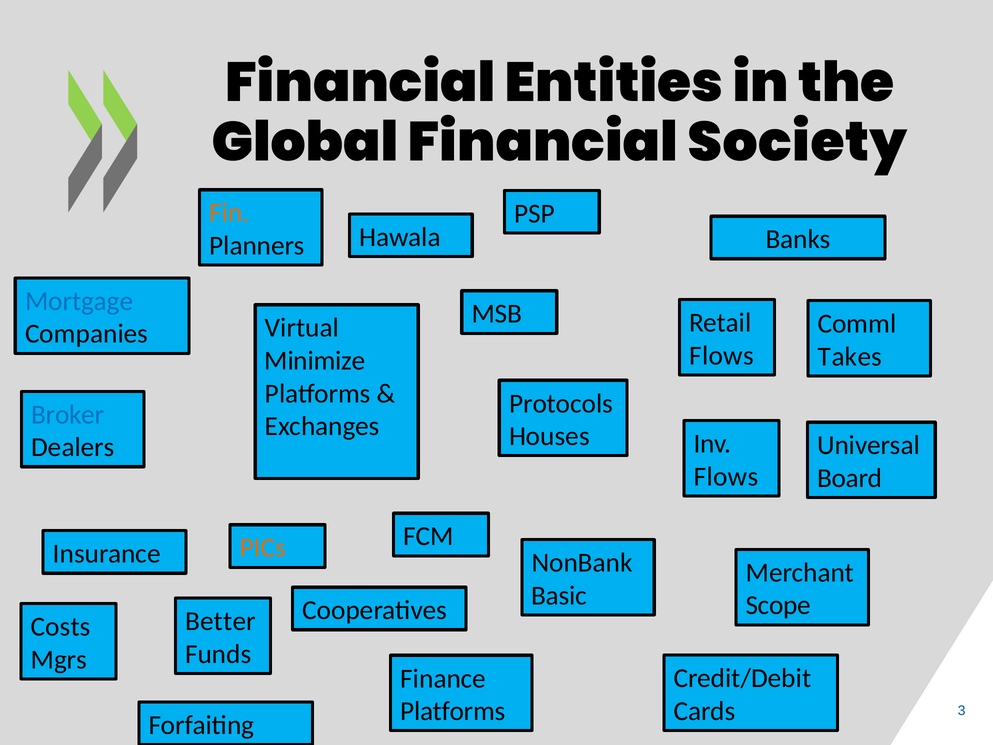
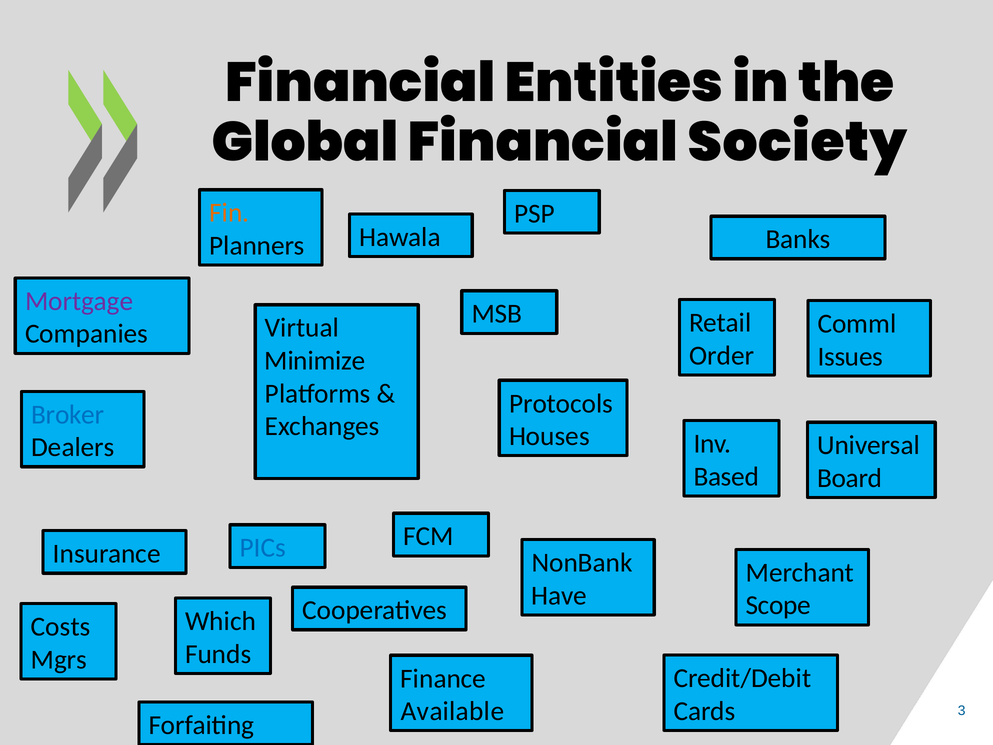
Mortgage colour: blue -> purple (79, 301)
Flows: Flows -> Order (722, 355)
Takes: Takes -> Issues (850, 357)
Flows: Flows -> Based (726, 476)
PICs colour: orange -> blue (263, 548)
Basic: Basic -> Have (559, 595)
Better: Better -> Which (221, 621)
Platforms: Platforms -> Available (452, 711)
